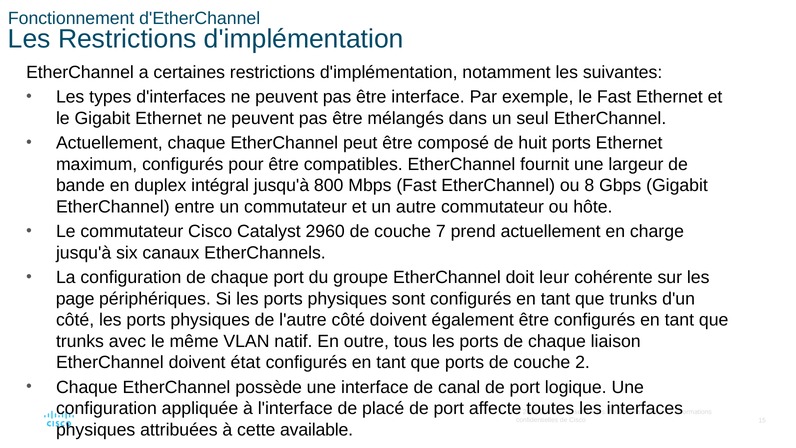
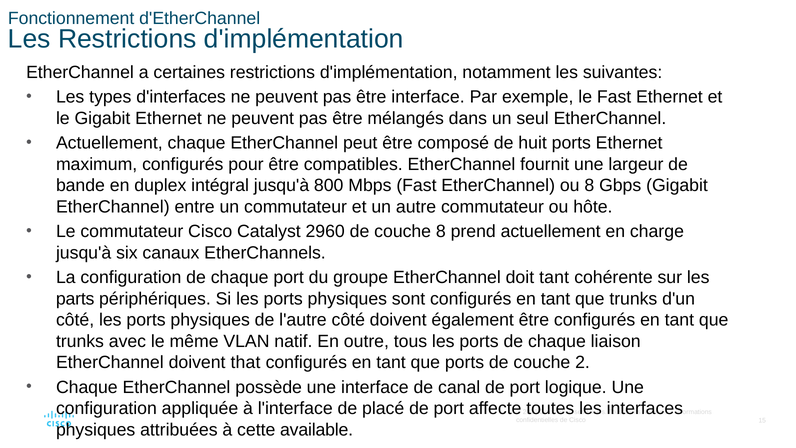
couche 7: 7 -> 8 (441, 231)
doit leur: leur -> tant (554, 277)
page: page -> parts (75, 299)
état: état -> that (245, 362)
